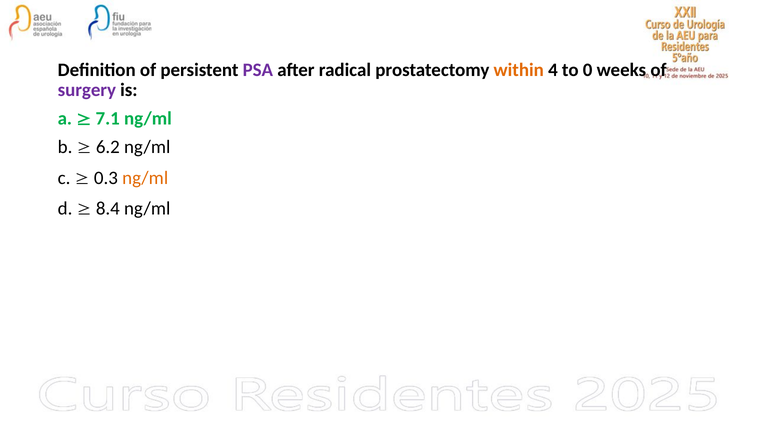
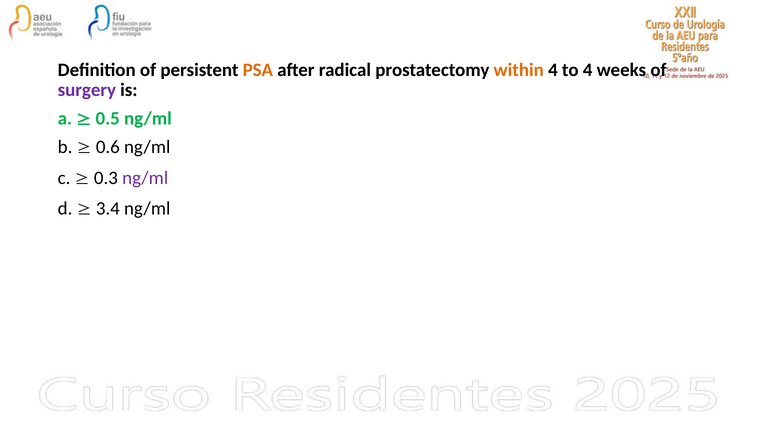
PSA colour: purple -> orange (258, 70)
to 0: 0 -> 4 (588, 70)
7.1: 7.1 -> 0.5 (108, 118)
6.2: 6.2 -> 0.6 (108, 147)
ng/ml colour: orange -> purple (145, 178)
8.4: 8.4 -> 3.4 (108, 208)
